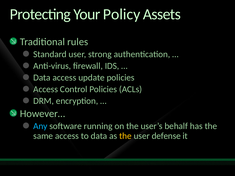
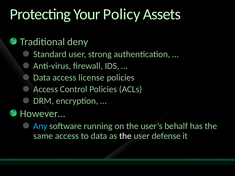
rules: rules -> deny (78, 42)
update: update -> license (91, 78)
the colour: yellow -> white (125, 136)
